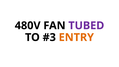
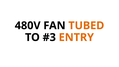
TUBED colour: purple -> orange (86, 26)
